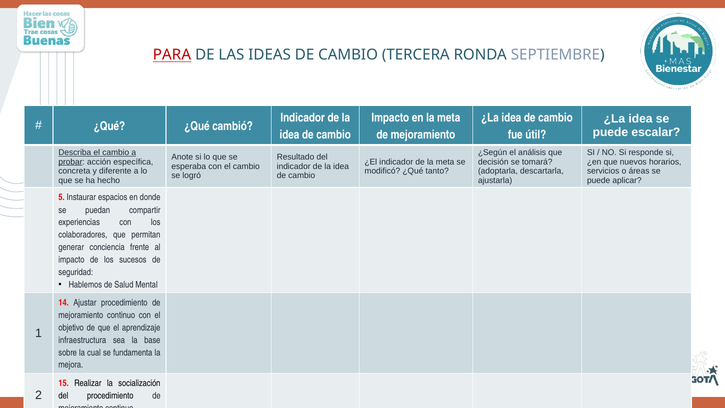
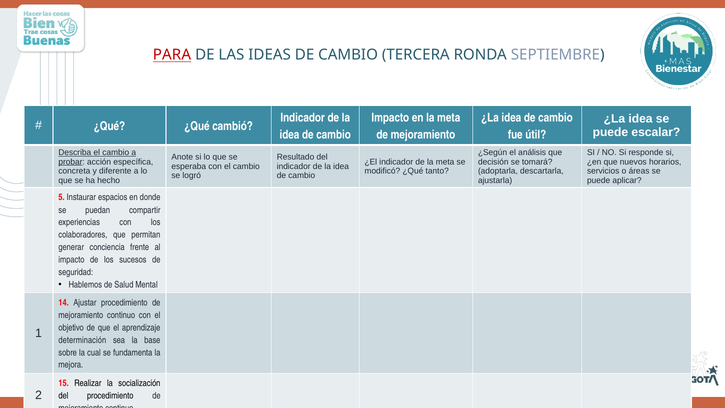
infraestructura: infraestructura -> determinación (82, 340)
